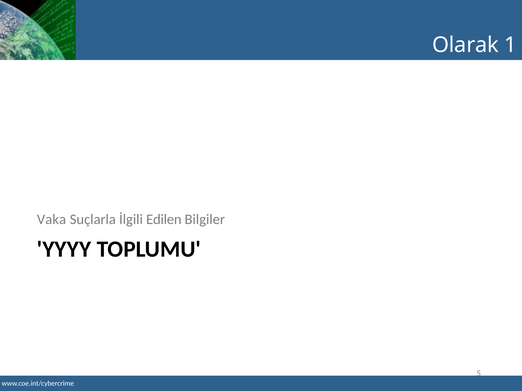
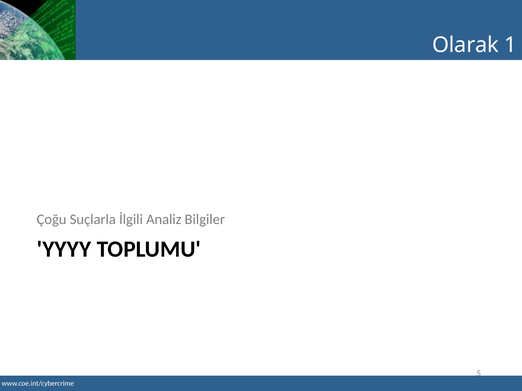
Vaka: Vaka -> Çoğu (52, 220)
Edilen: Edilen -> Analiz (164, 220)
